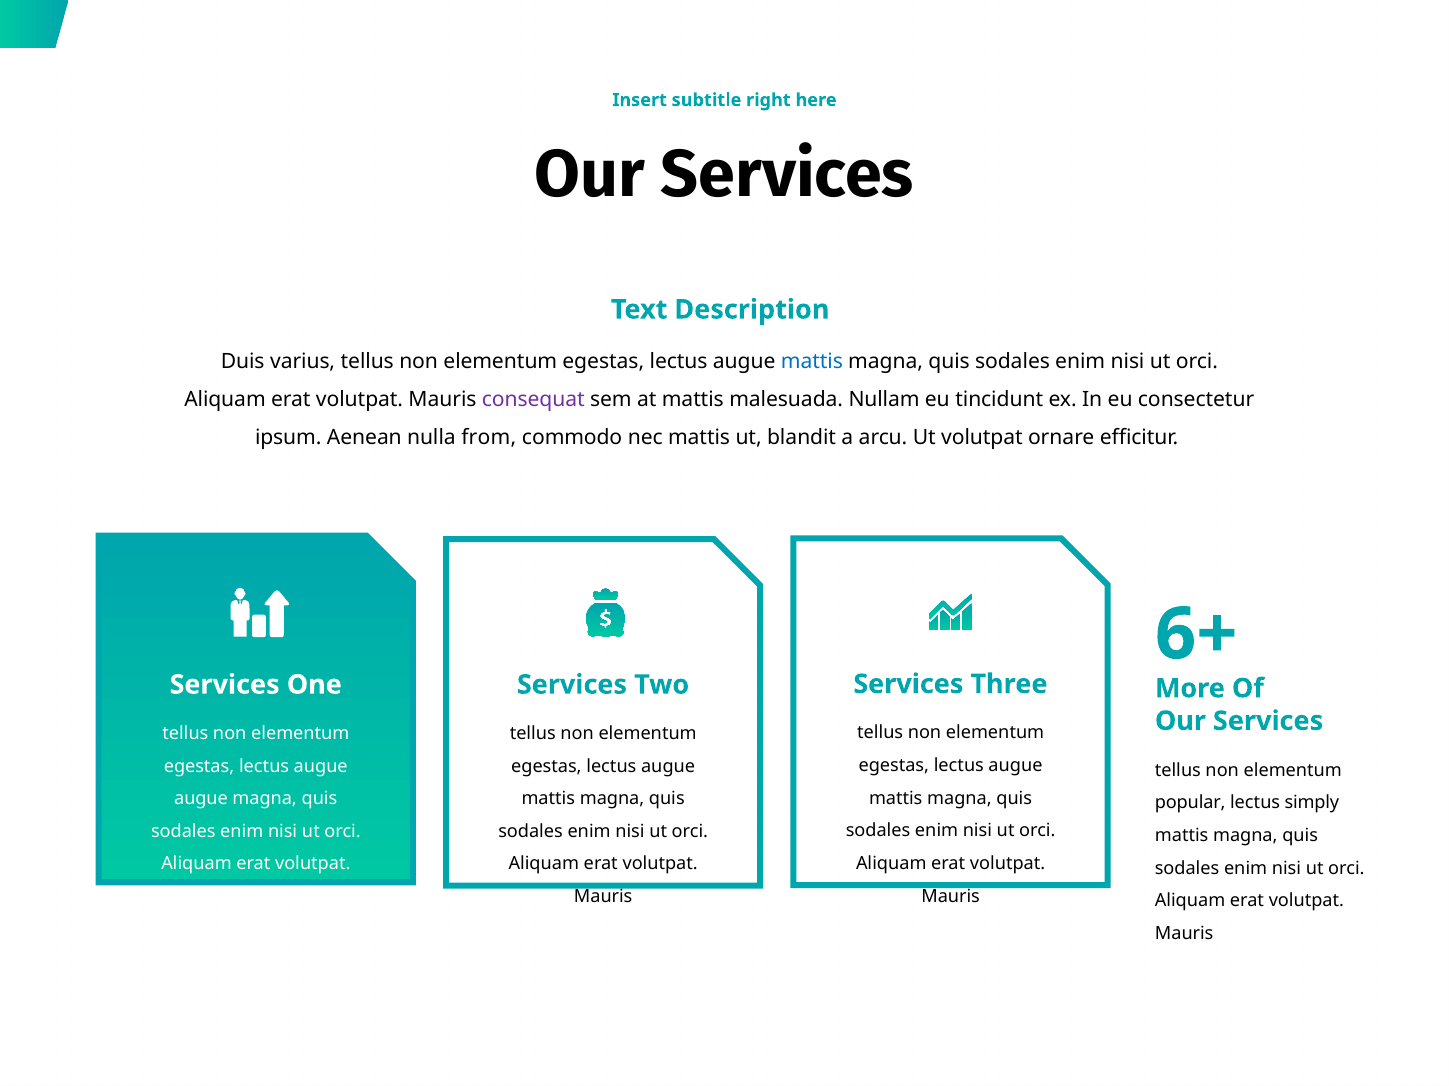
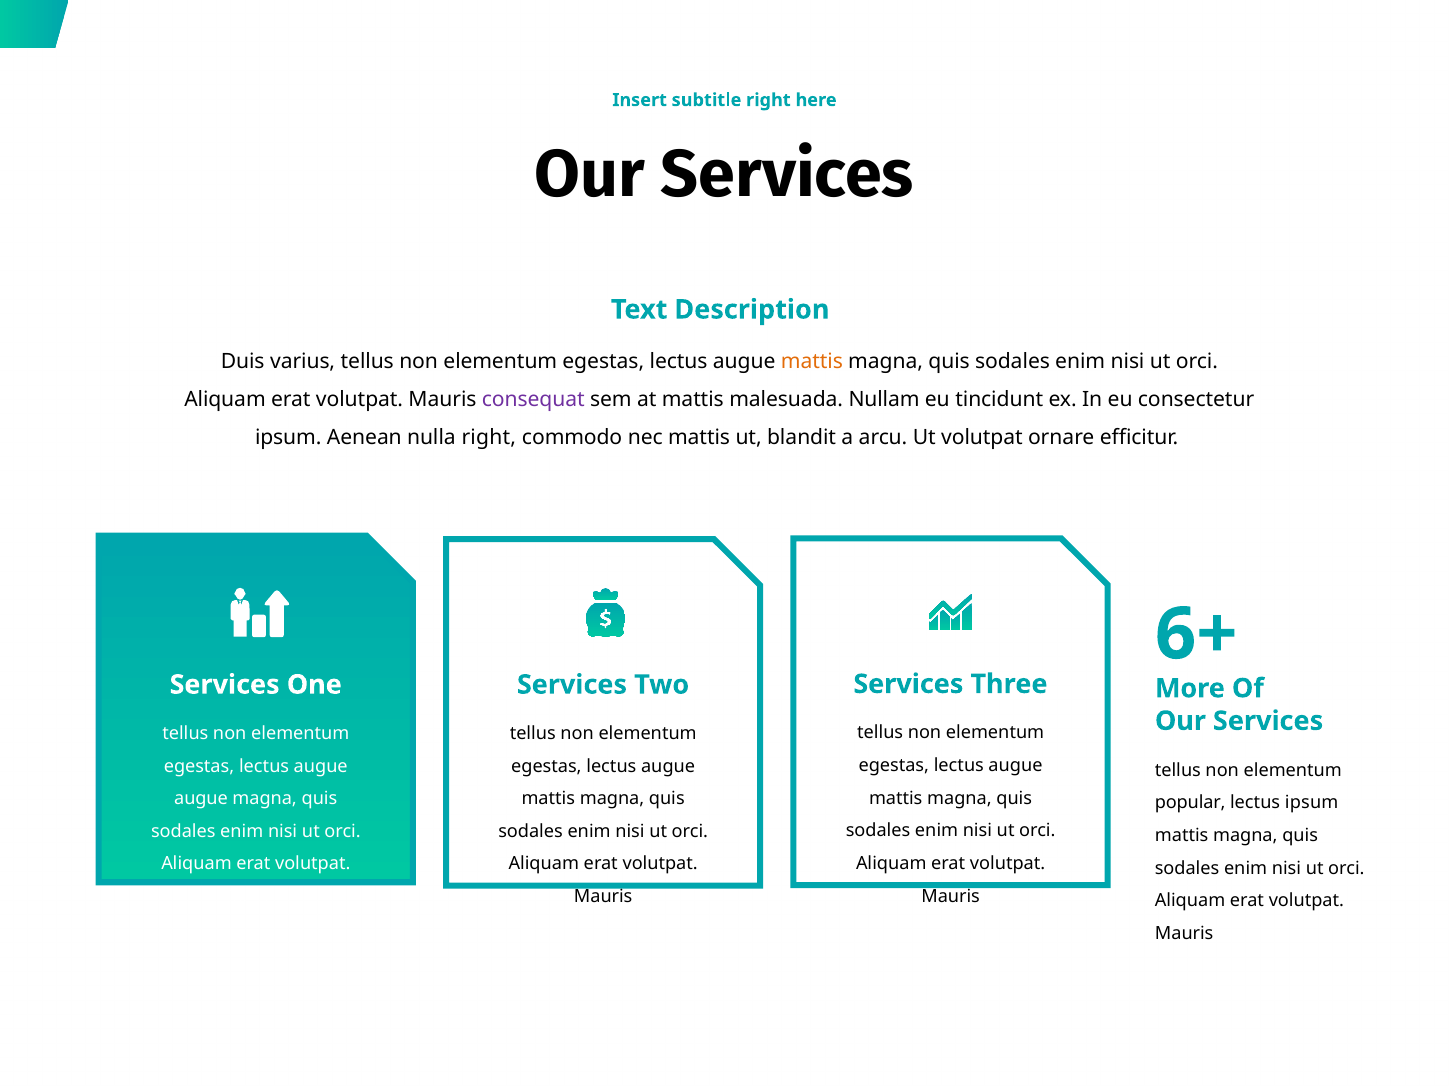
mattis colour: blue -> orange (812, 362)
nulla from: from -> right (489, 438)
lectus simply: simply -> ipsum (1312, 803)
